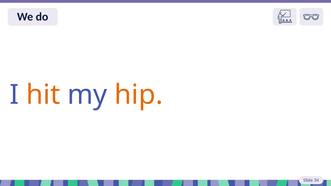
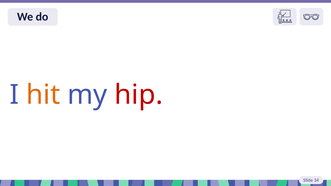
hip colour: orange -> red (139, 95)
